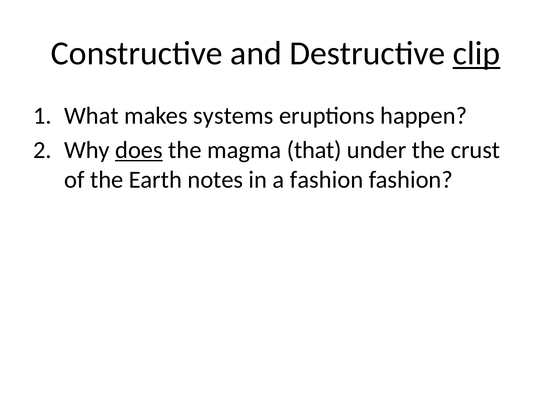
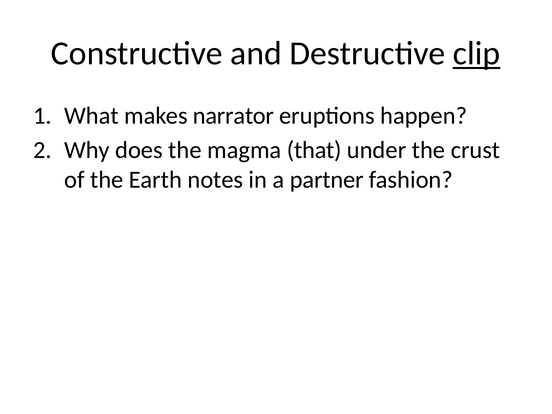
systems: systems -> narrator (233, 116)
does underline: present -> none (139, 150)
a fashion: fashion -> partner (327, 180)
